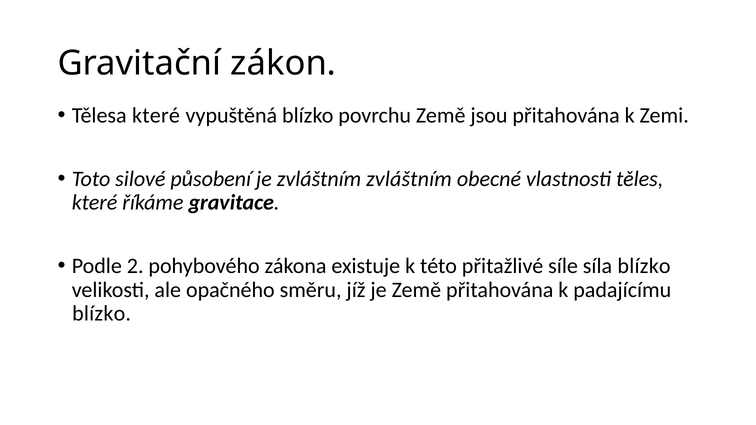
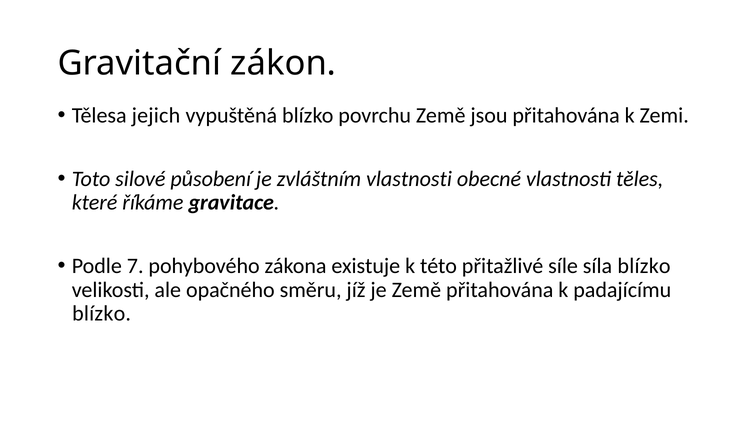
Tělesa které: které -> jejich (156, 116)
zvláštním zvláštním: zvláštním -> vlastnosti (409, 179)
2: 2 -> 7 (135, 266)
